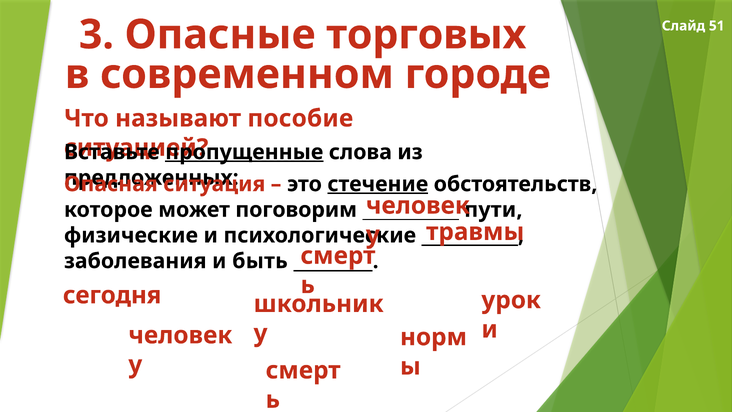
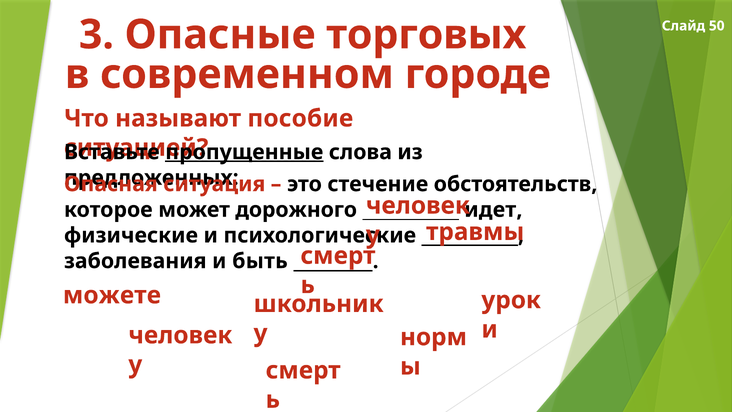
51: 51 -> 50 (717, 26)
стечение underline: present -> none (378, 184)
поговорим: поговорим -> дорожного (296, 210)
пути: пути -> идет (493, 210)
сегодня: сегодня -> можете (112, 295)
